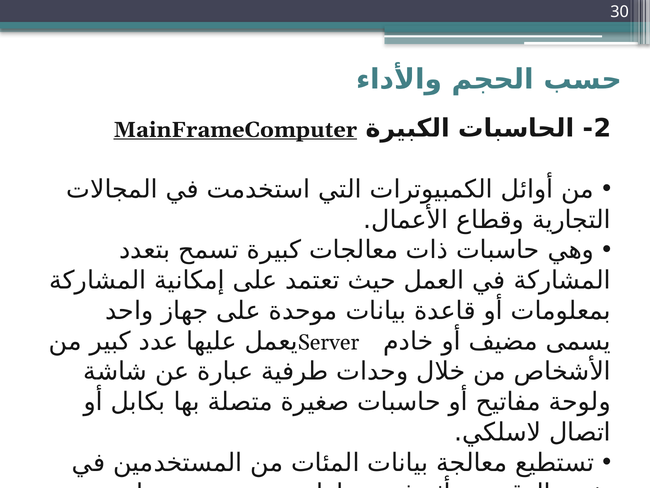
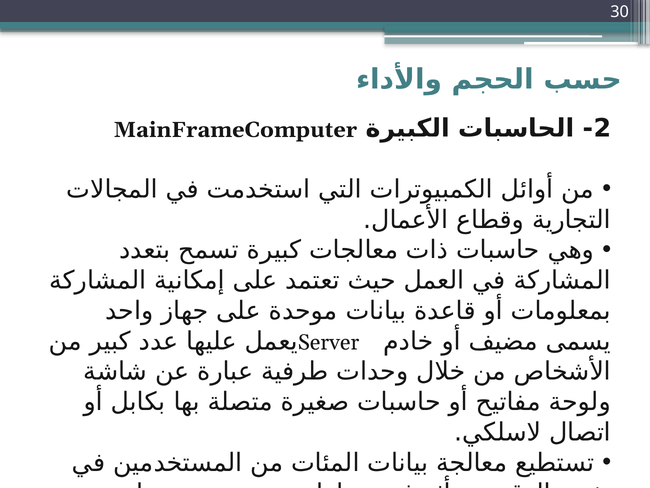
MainFrameComputer underline: present -> none (235, 130)
